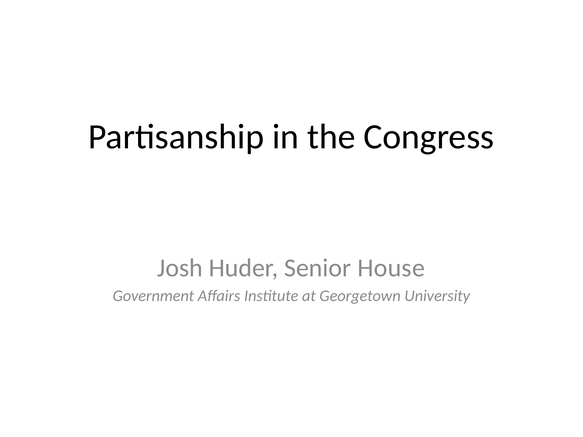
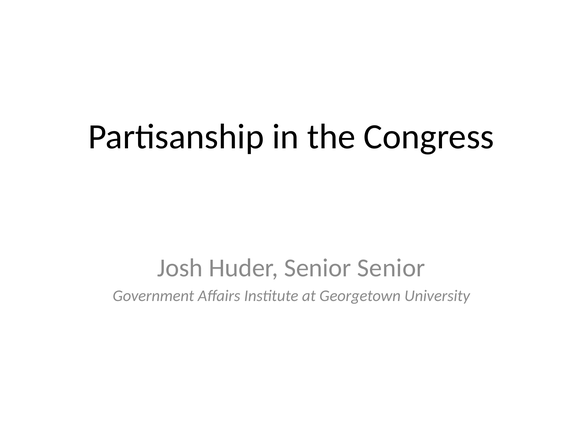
Senior House: House -> Senior (391, 268)
